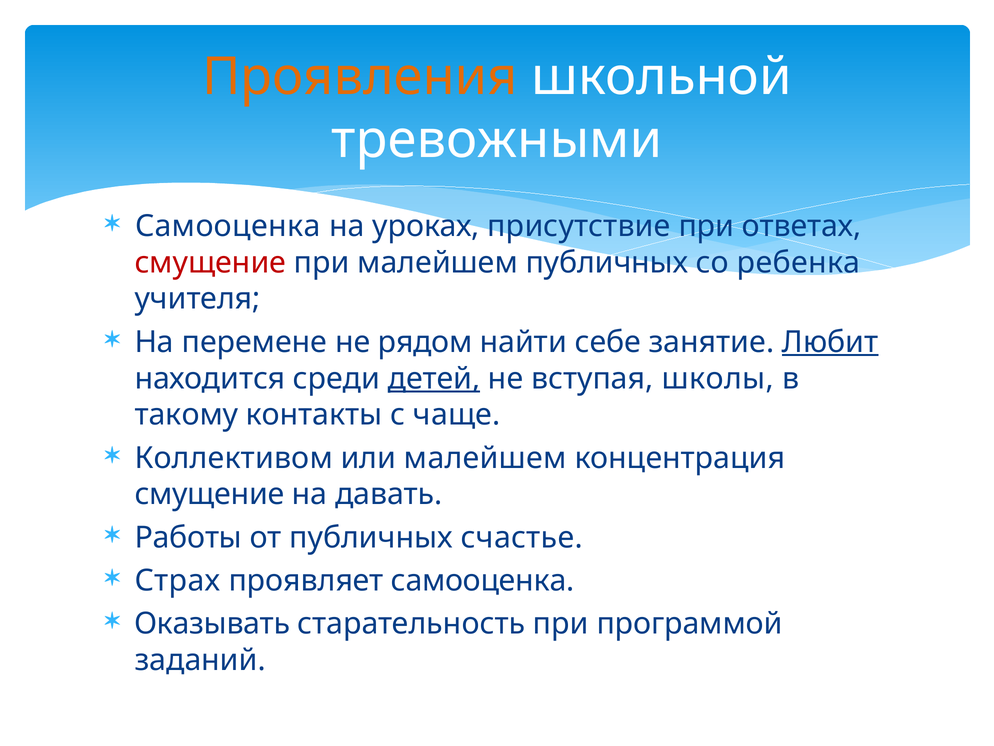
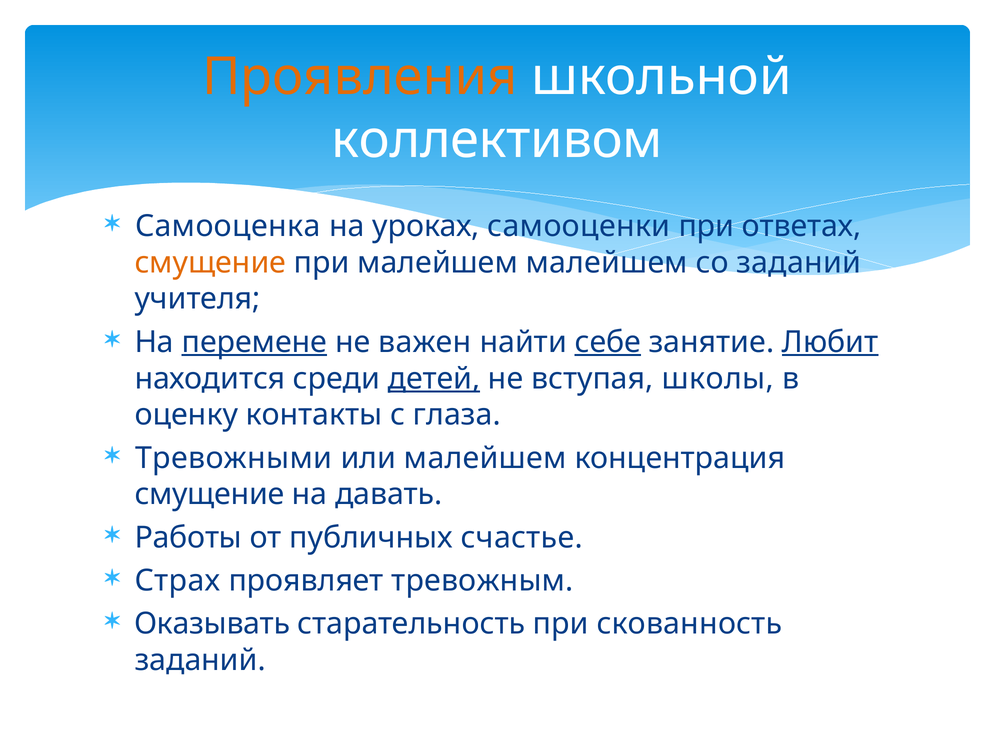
тревожными: тревожными -> коллективом (497, 140)
присутствие: присутствие -> самооценки (579, 226)
смущение colour: red -> orange (210, 262)
малейшем публичных: публичных -> малейшем (607, 262)
со ребенка: ребенка -> заданий (799, 262)
перемене underline: none -> present (254, 342)
рядом: рядом -> важен (425, 342)
себе underline: none -> present (608, 342)
такому: такому -> оценку (186, 415)
чаще: чаще -> глаза (457, 415)
Коллективом: Коллективом -> Тревожными (234, 458)
проявляет самооценка: самооценка -> тревожным (482, 580)
программой: программой -> скованность (689, 623)
